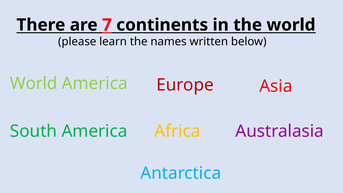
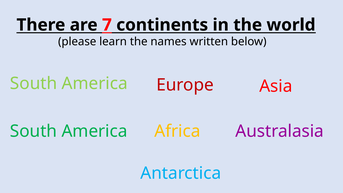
World: World -> South (34, 83)
